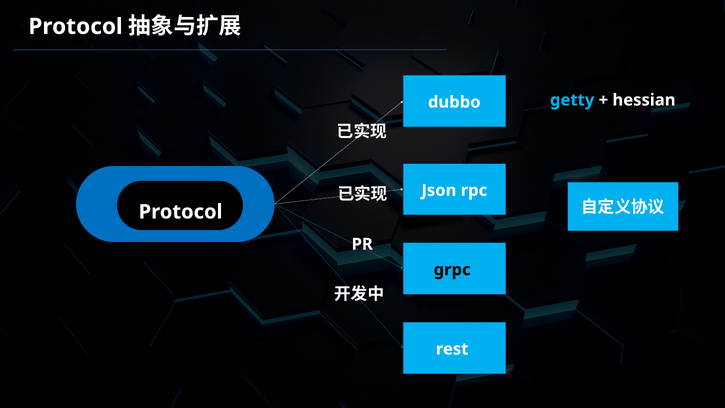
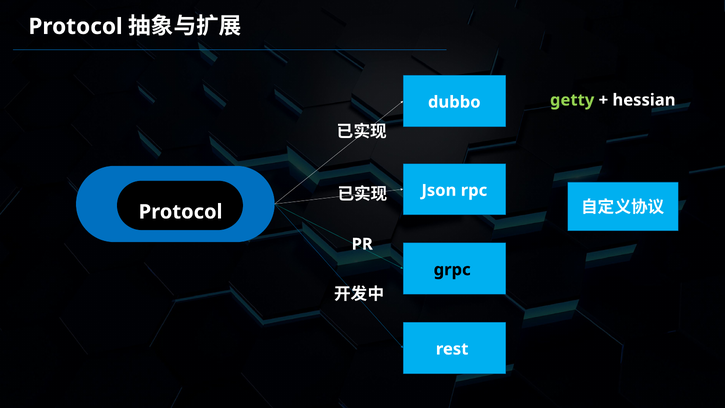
getty colour: light blue -> light green (572, 100)
